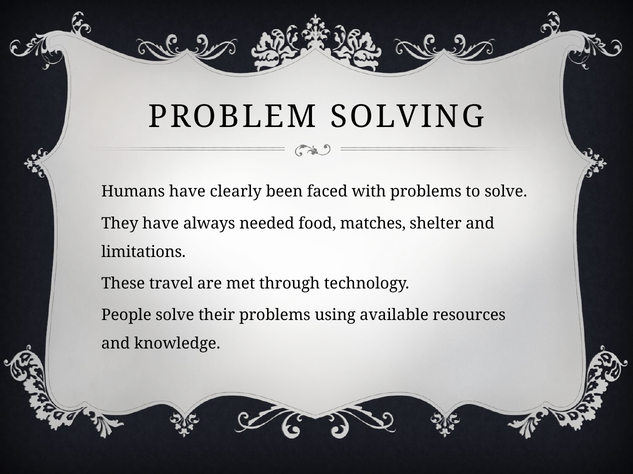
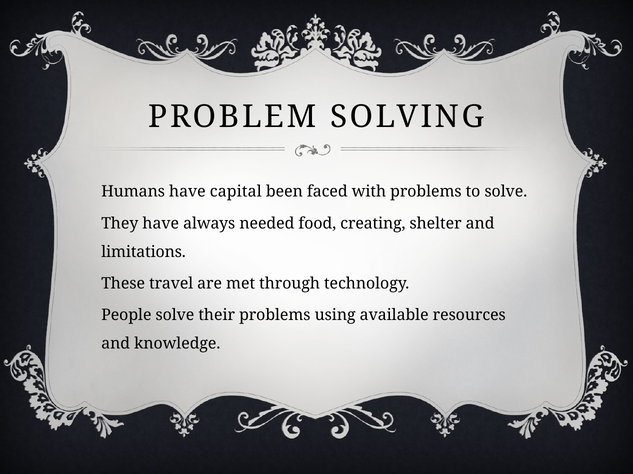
clearly: clearly -> capital (236, 192)
matches: matches -> creating (373, 224)
